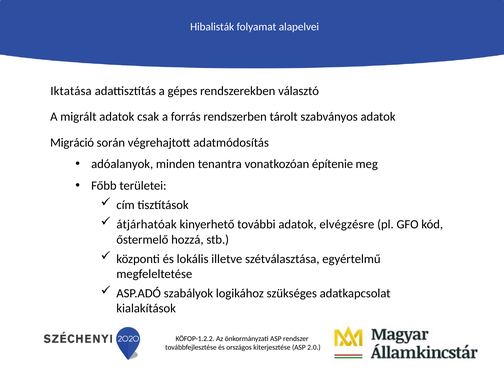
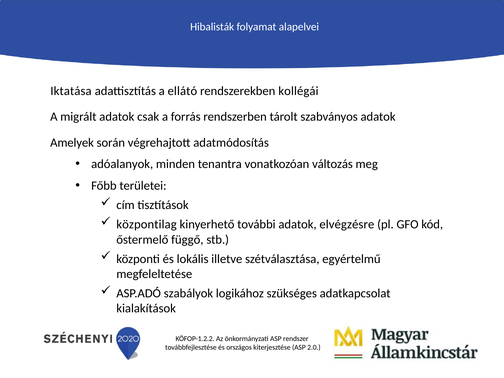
gépes: gépes -> ellátó (182, 91)
választó: választó -> kollégái (298, 91)
Migráció: Migráció -> Amelyek (72, 143)
építenie: építenie -> változás (332, 164)
átjárhatóak: átjárhatóak -> központilag (147, 224)
hozzá: hozzá -> függő (187, 240)
